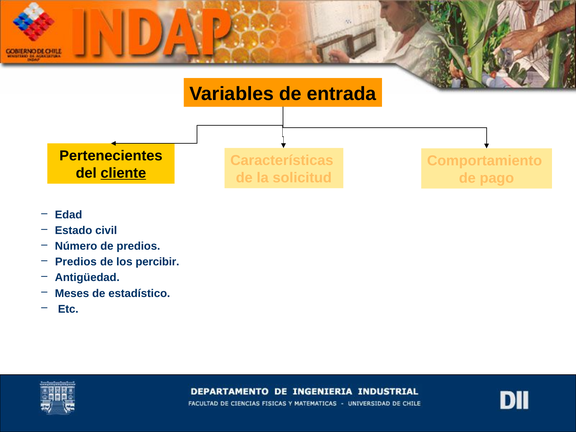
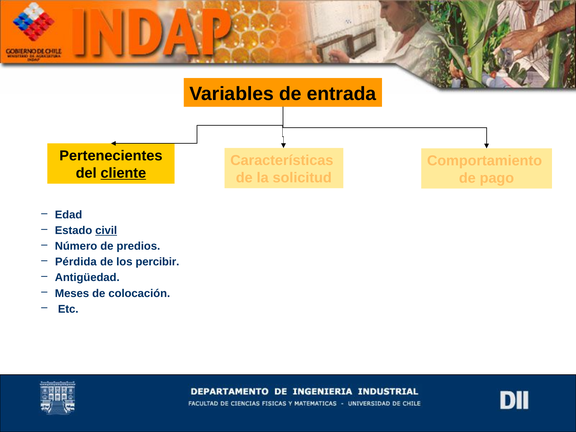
civil underline: none -> present (106, 231)
Predios: Predios -> Pérdida (76, 262)
estadístico: estadístico -> colocación (139, 293)
